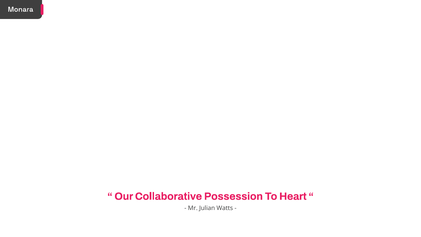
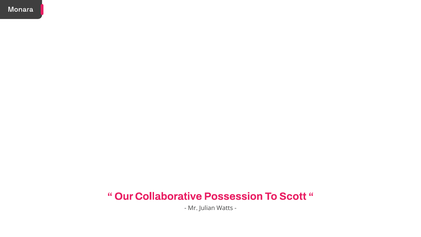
Heart: Heart -> Scott (293, 196)
